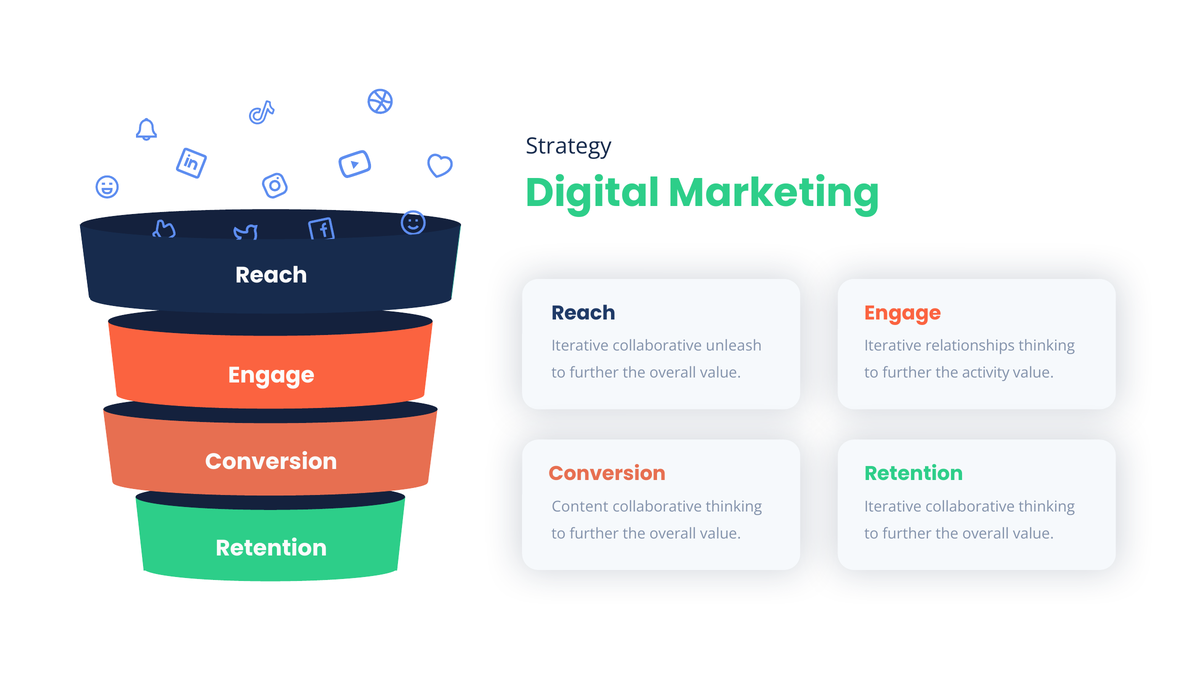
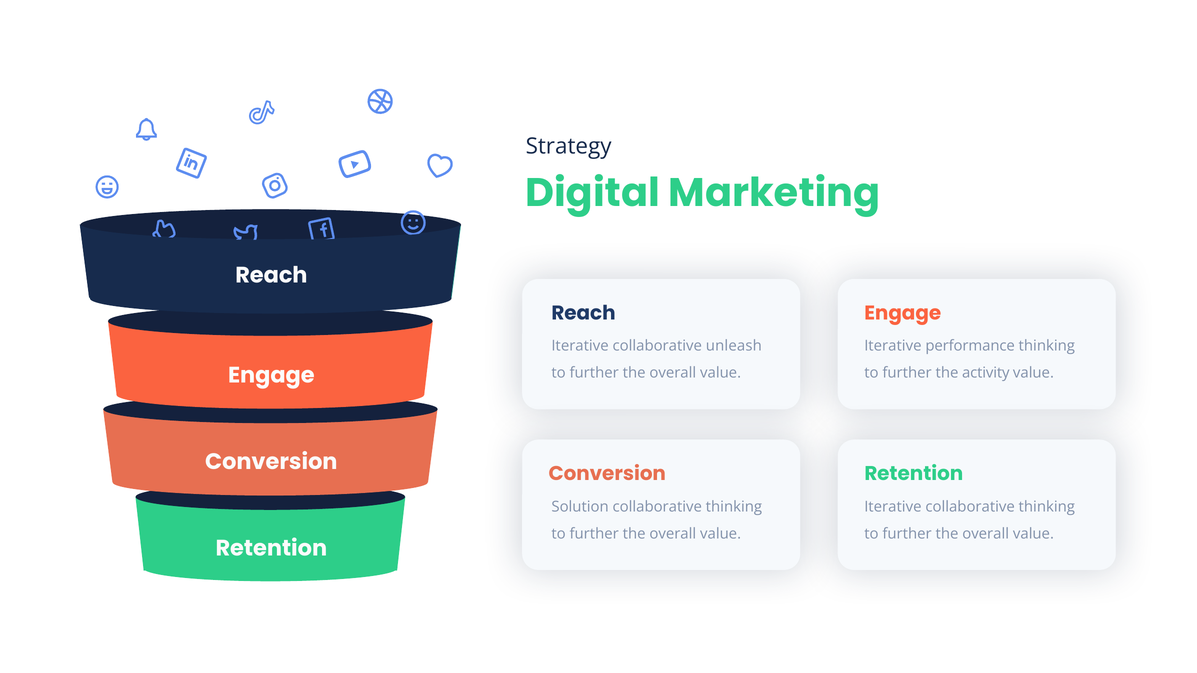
relationships: relationships -> performance (970, 346)
Content: Content -> Solution (580, 507)
